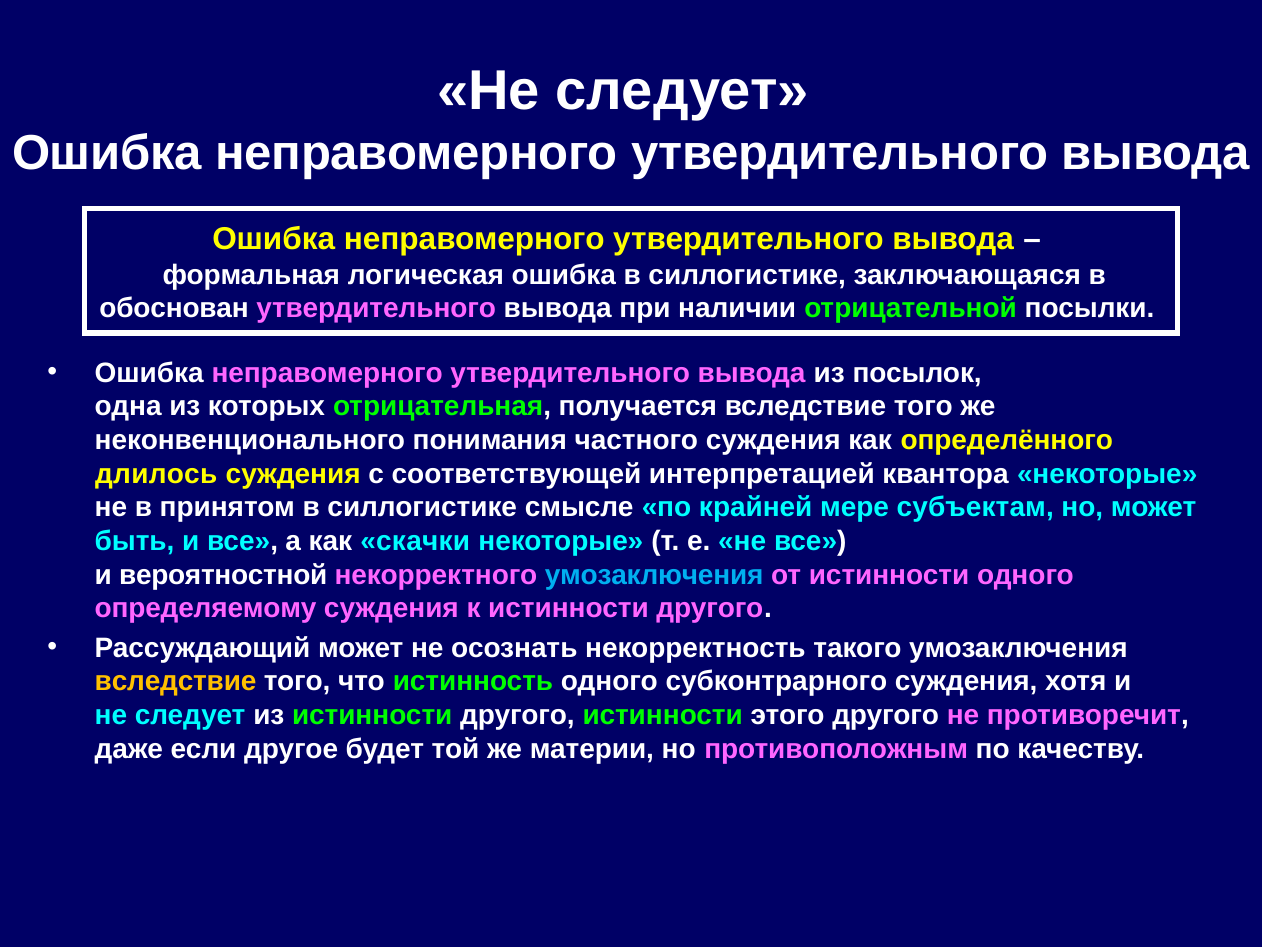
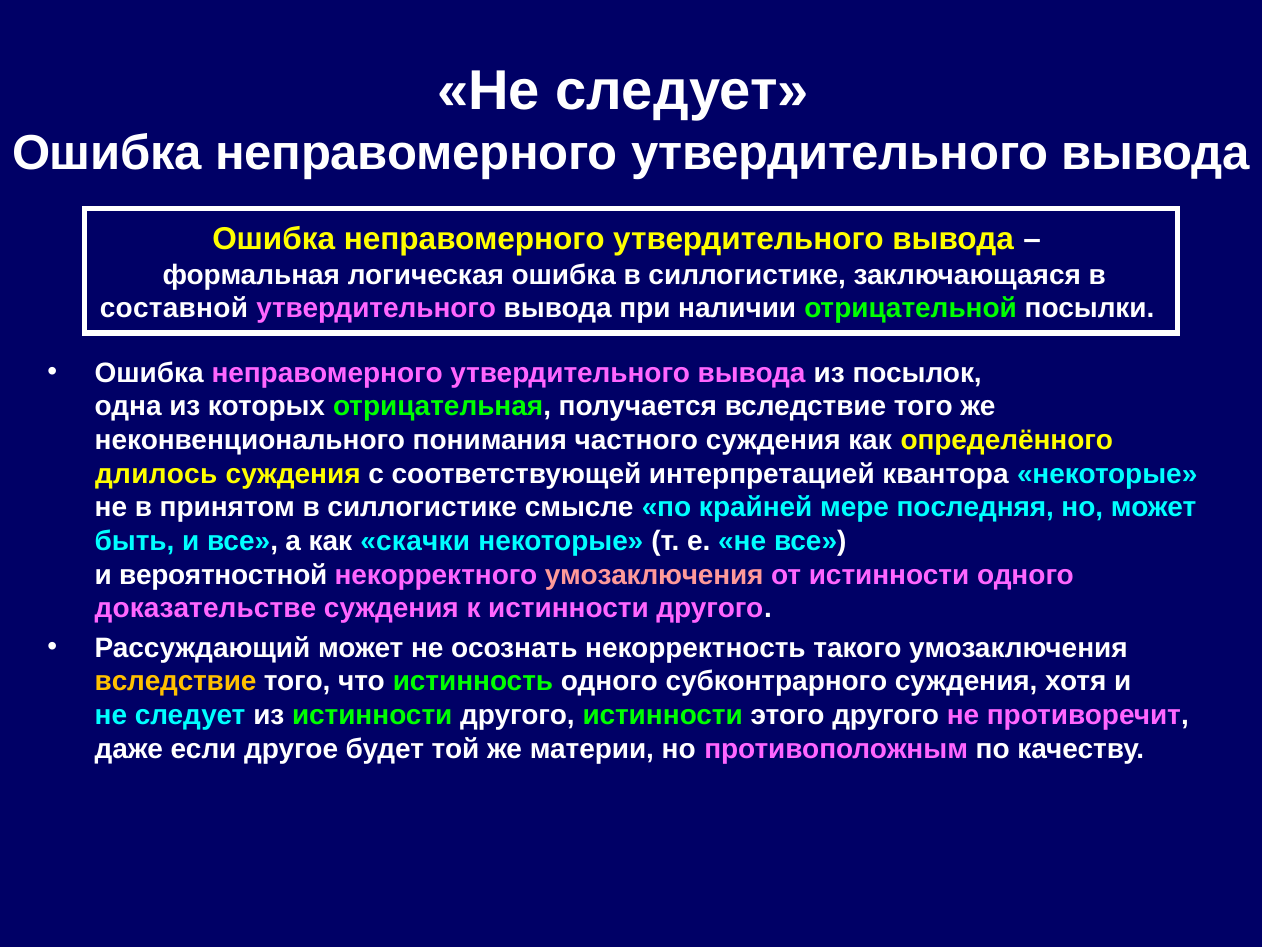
обоснован: обоснован -> составной (174, 308)
субъектам: субъектам -> последняя (975, 507)
умозаключения colour: light blue -> pink (654, 575)
определяемому: определяемому -> доказательстве (205, 608)
